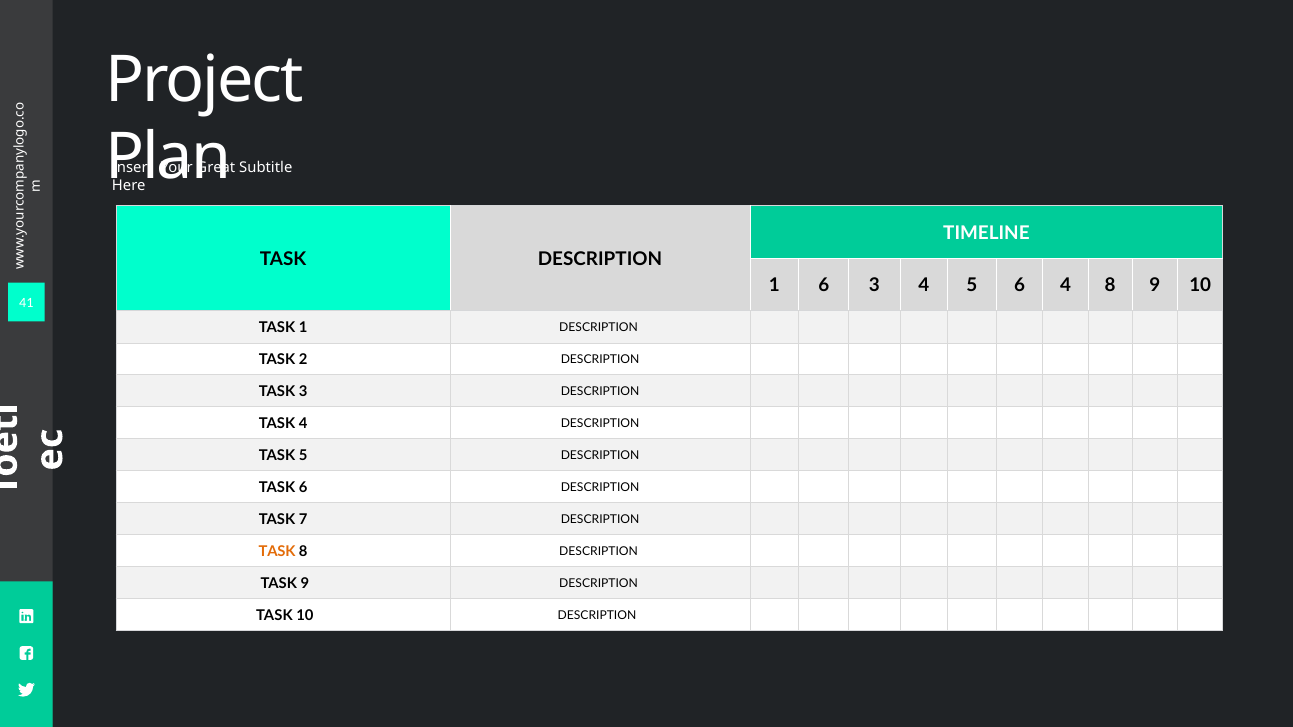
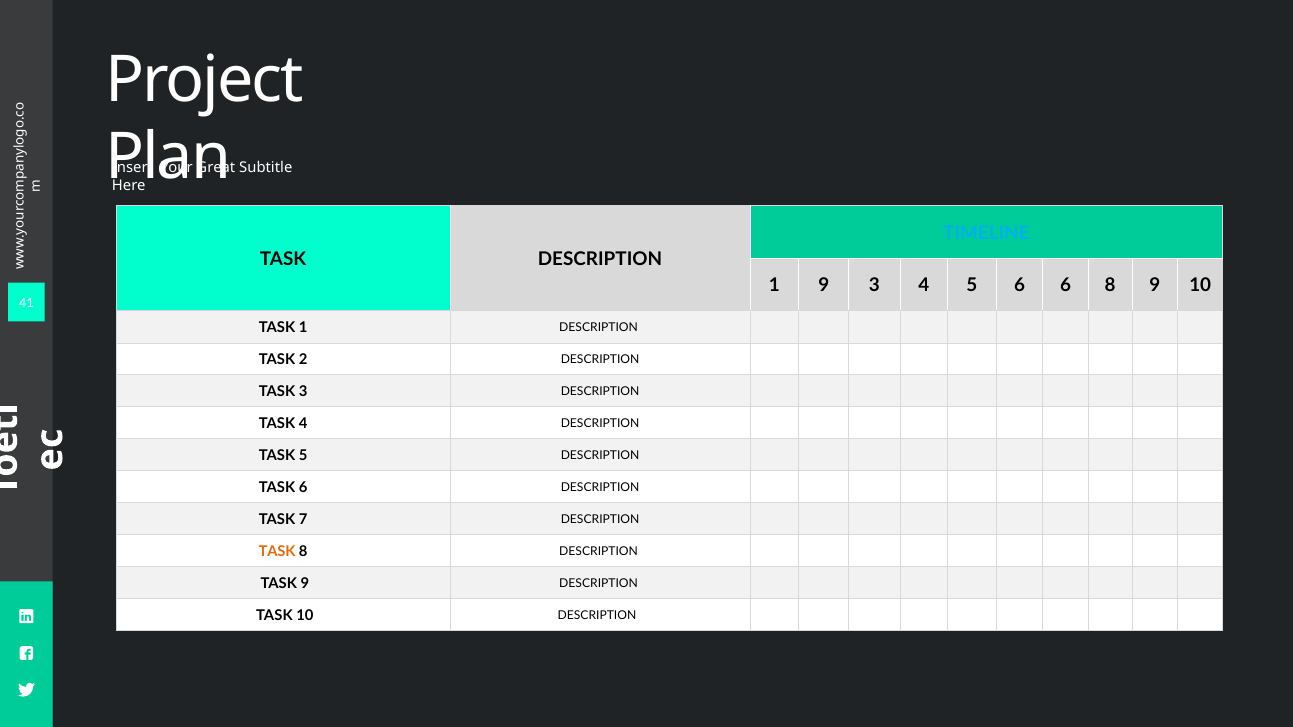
TIMELINE colour: white -> light blue (986, 233)
1 6: 6 -> 9 (824, 286)
6 4: 4 -> 6 (1066, 286)
